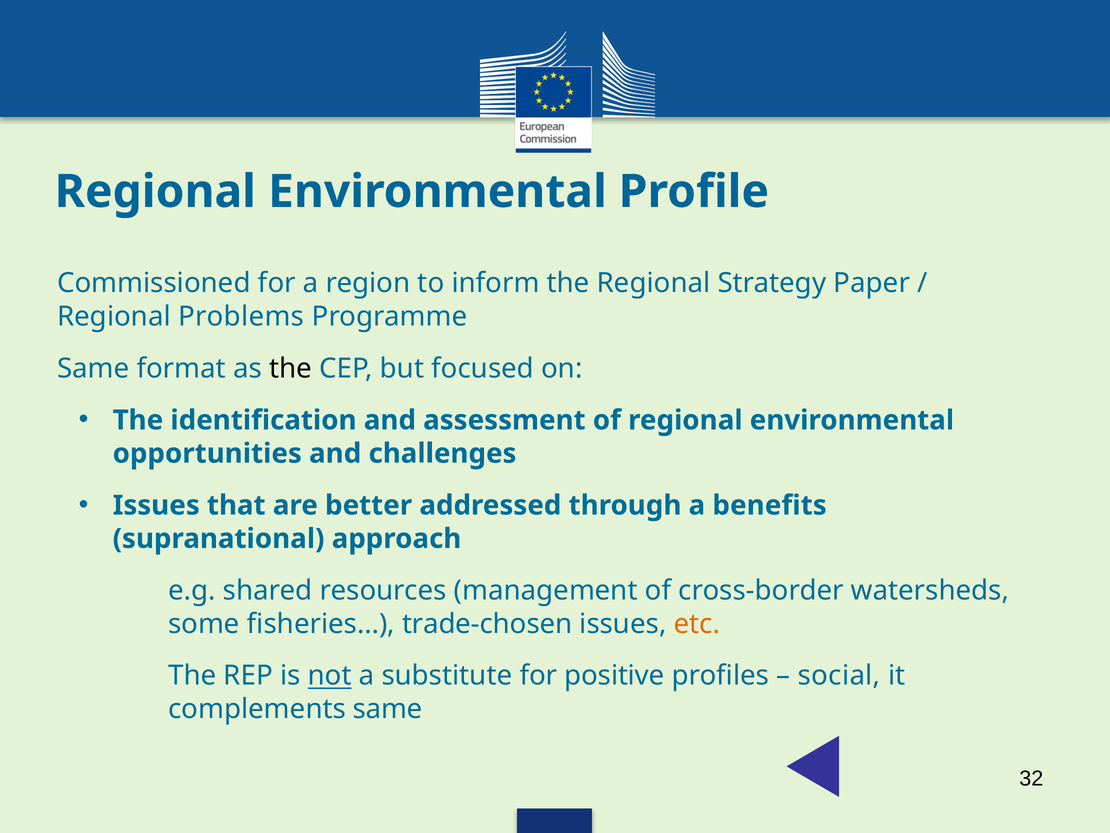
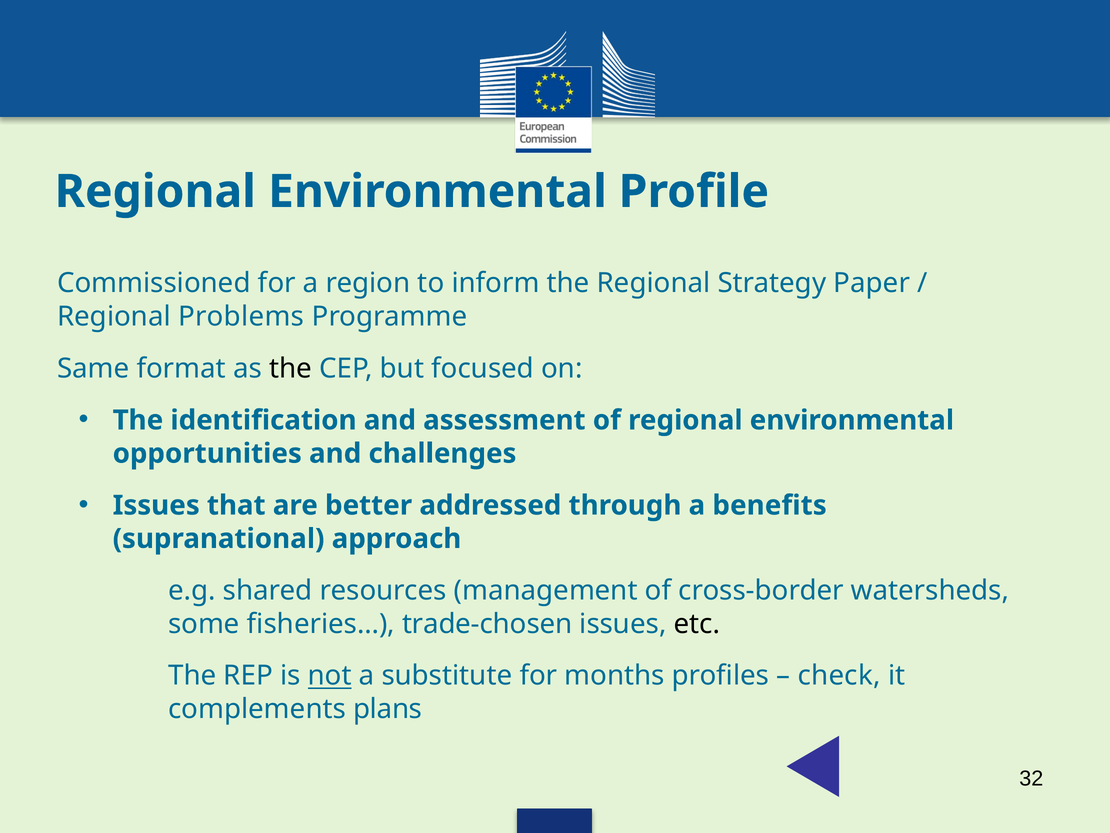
etc colour: orange -> black (697, 624)
positive: positive -> months (614, 675)
social: social -> check (839, 675)
complements same: same -> plans (388, 709)
